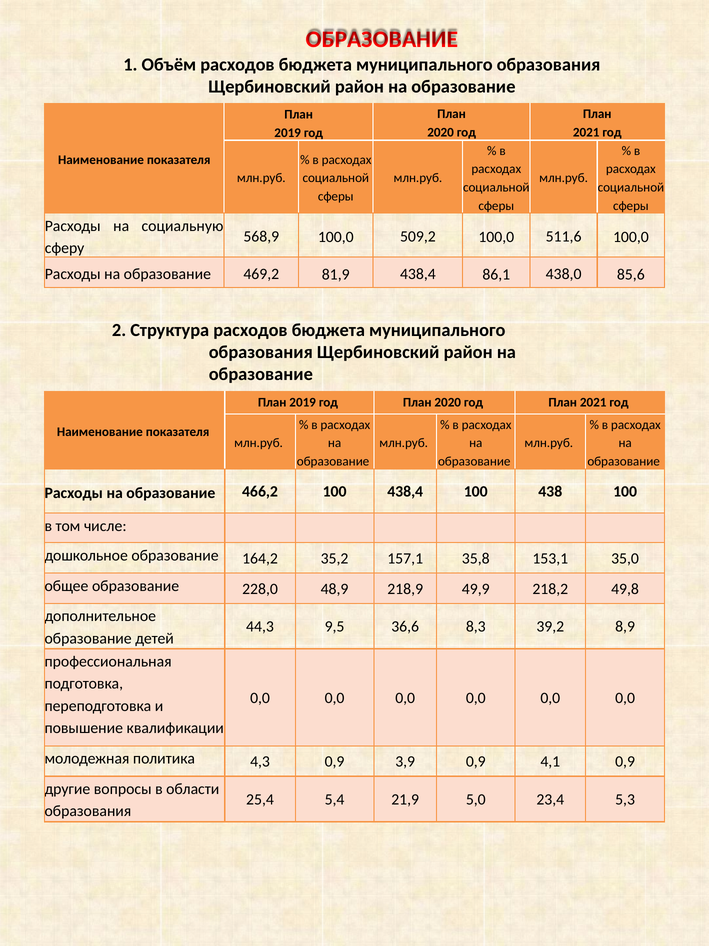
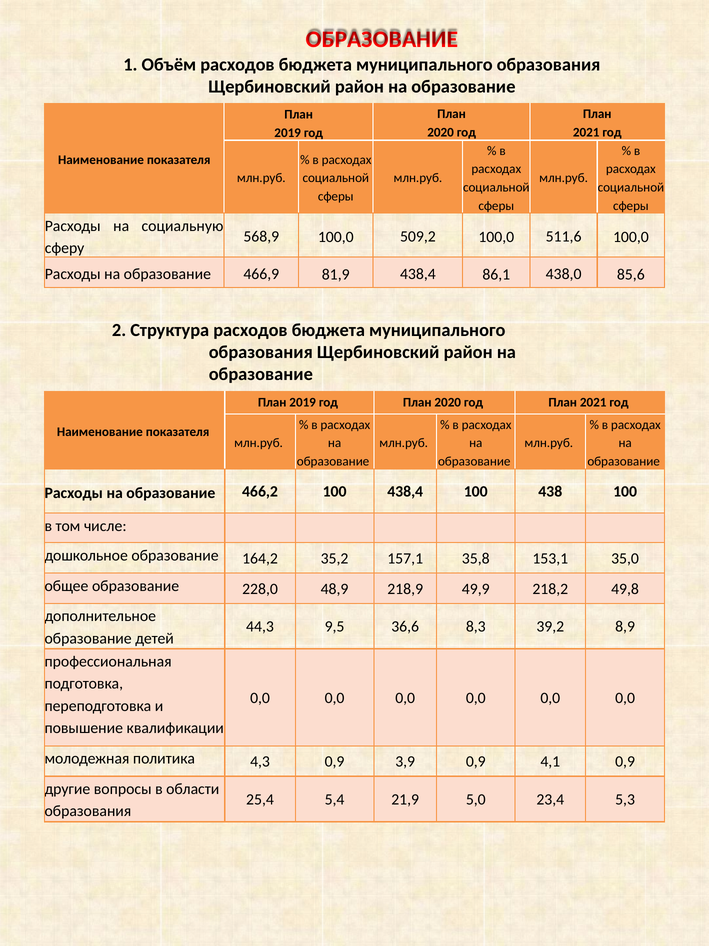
469,2: 469,2 -> 466,9 (261, 274)
